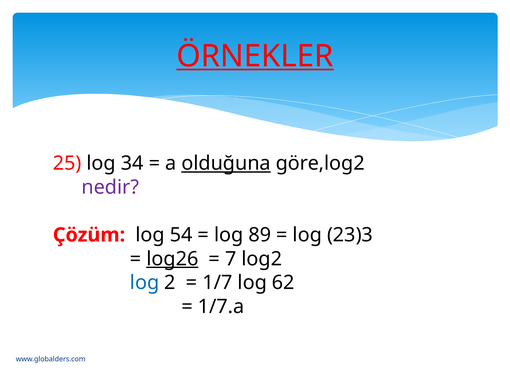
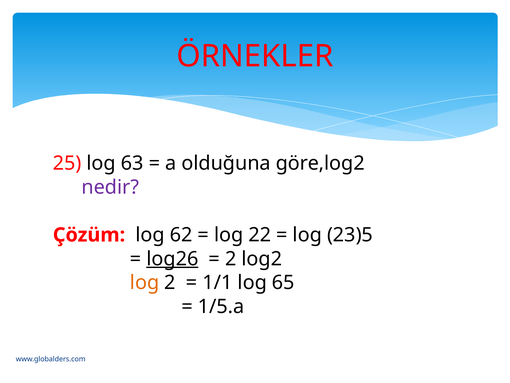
ÖRNEKLER underline: present -> none (255, 56)
34: 34 -> 63 (132, 163)
olduğuna underline: present -> none (226, 163)
54: 54 -> 62 (181, 235)
89: 89 -> 22 (260, 235)
23)3: 23)3 -> 23)5 (350, 235)
7: 7 -> 2 (231, 258)
log colour: blue -> orange (145, 282)
1/7: 1/7 -> 1/1 (217, 282)
62: 62 -> 65 (283, 282)
1/7.a: 1/7.a -> 1/5.a (221, 306)
